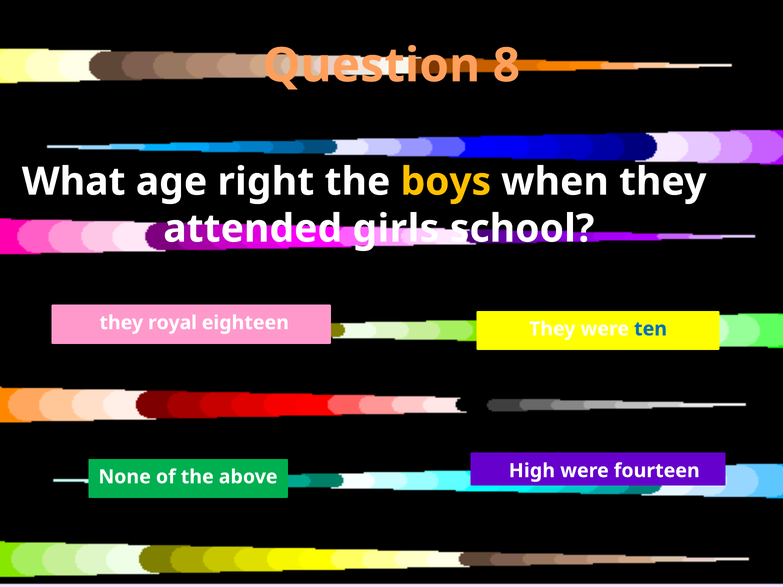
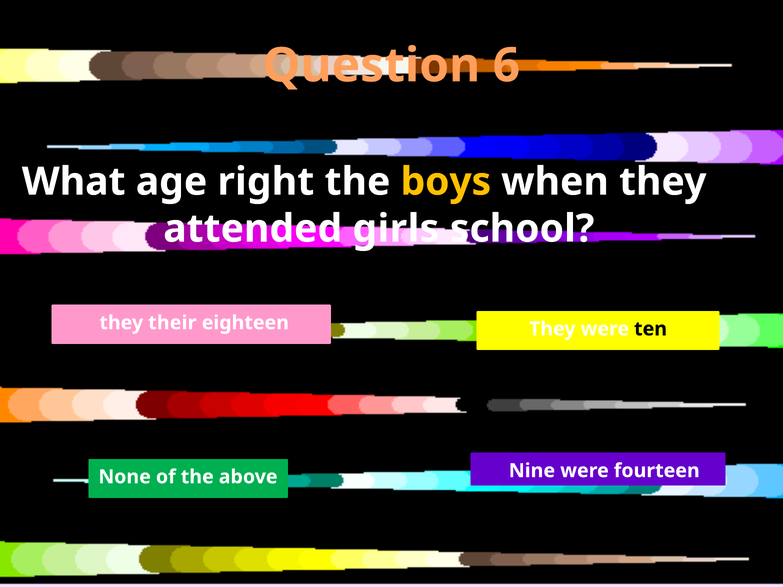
8: 8 -> 6 (506, 66)
royal: royal -> their (172, 323)
ten colour: blue -> black (651, 329)
High: High -> Nine (532, 471)
